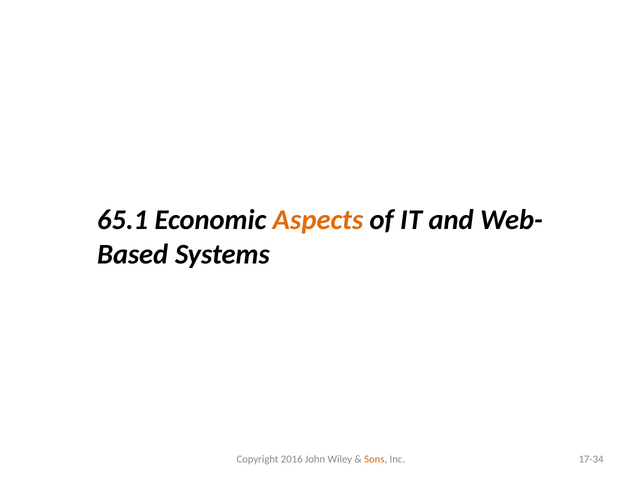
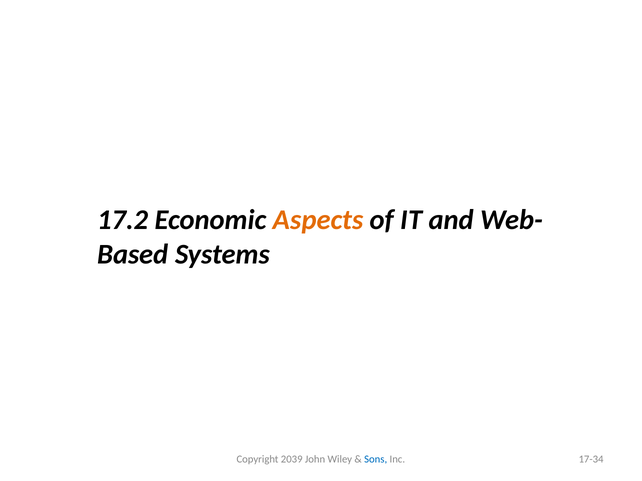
65.1: 65.1 -> 17.2 (123, 220)
2016: 2016 -> 2039 (292, 460)
Sons colour: orange -> blue (376, 460)
